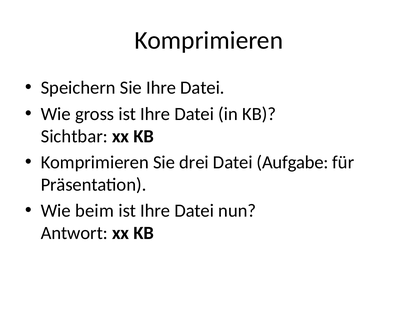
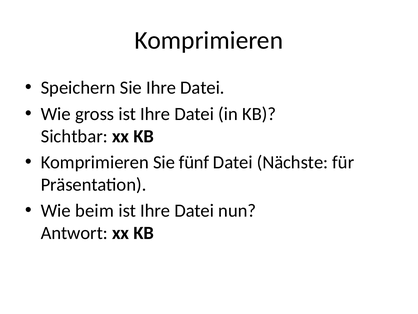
drei: drei -> fünf (194, 162)
Aufgabe: Aufgabe -> Nächste (293, 162)
